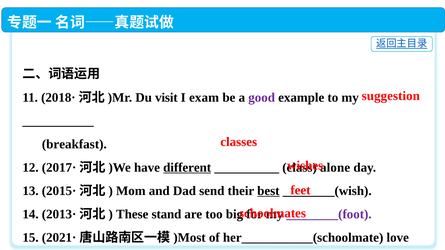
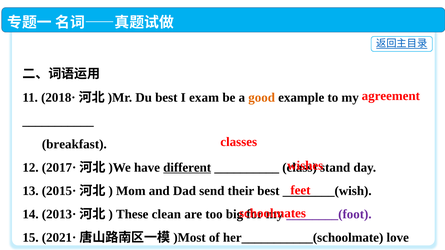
suggestion: suggestion -> agreement (391, 96)
Du visit: visit -> best (166, 98)
good colour: purple -> orange (262, 98)
alone: alone -> stand (335, 168)
best underline: present -> none (268, 191)
stand: stand -> clean (166, 214)
